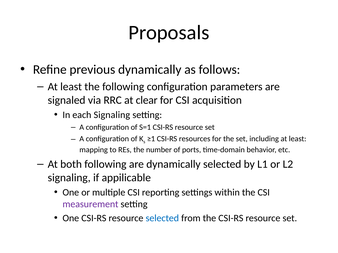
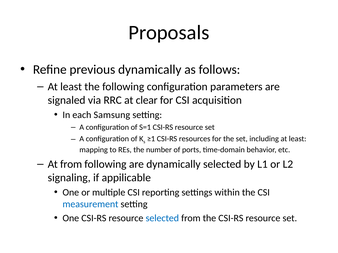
each Signaling: Signaling -> Samsung (112, 115)
At both: both -> from (71, 164)
measurement colour: purple -> blue (90, 205)
